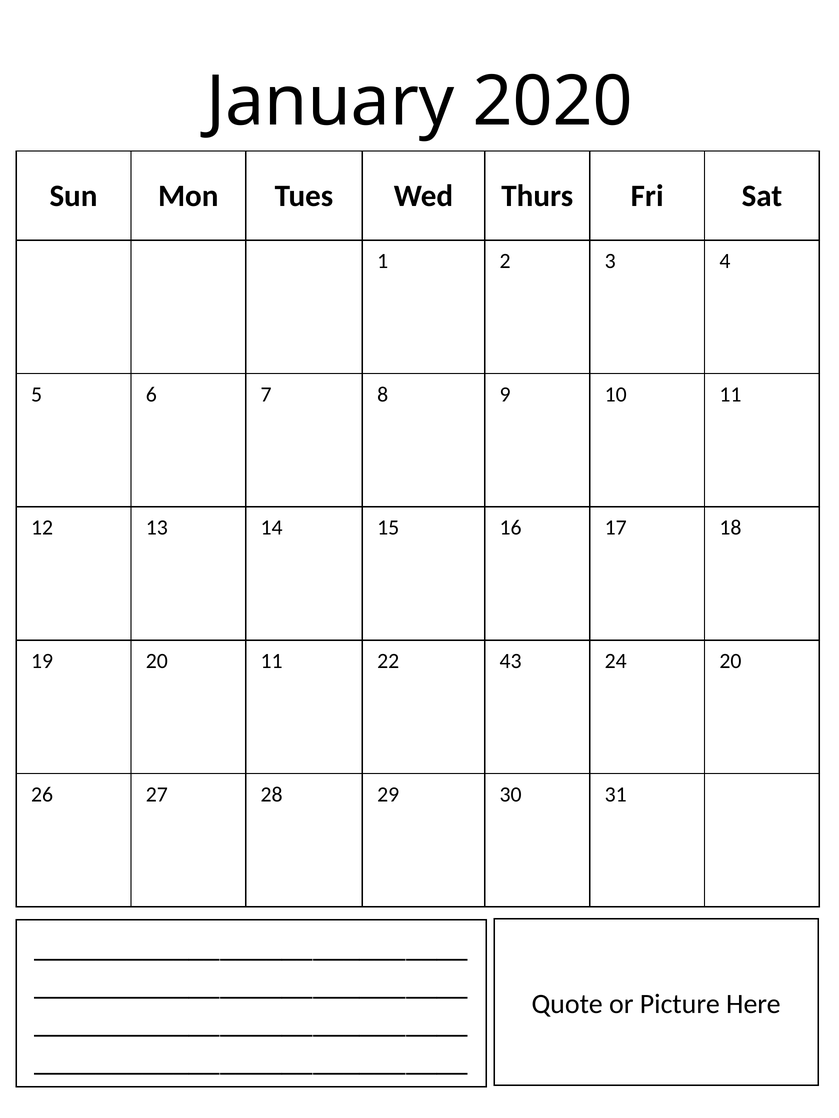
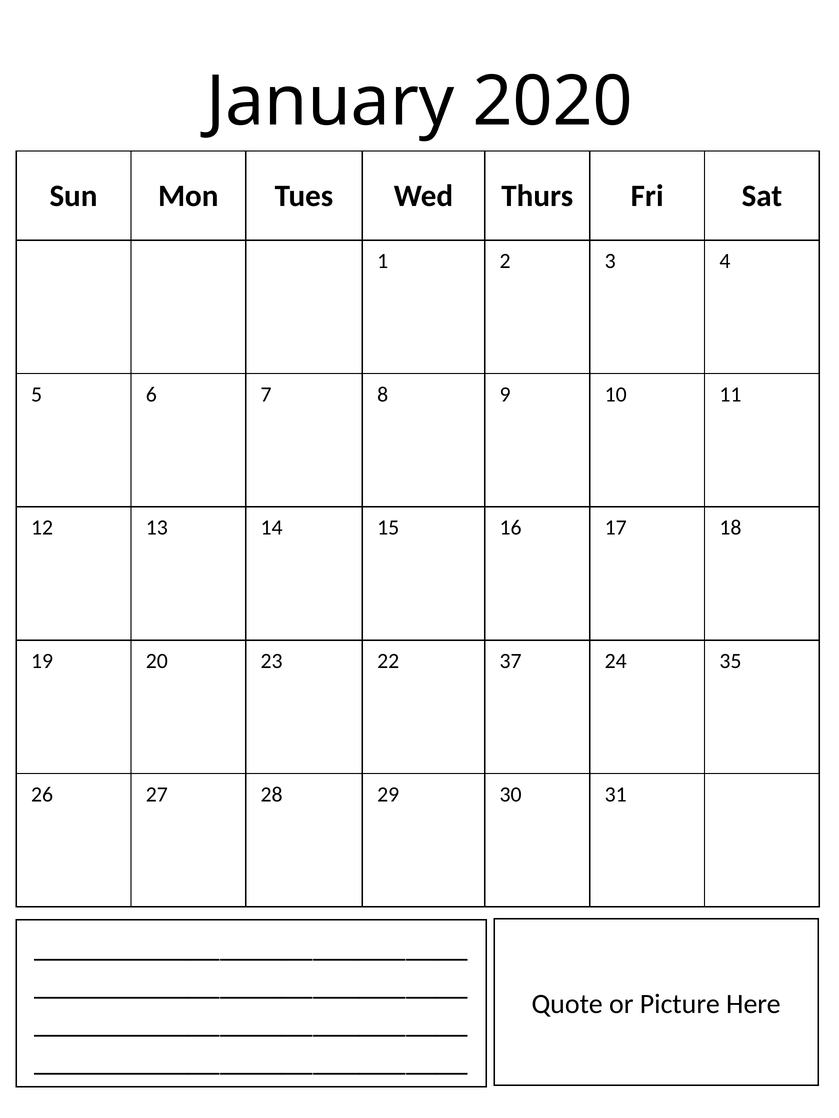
20 11: 11 -> 23 (272, 661)
43: 43 -> 37 (511, 661)
24 20: 20 -> 35 (730, 661)
